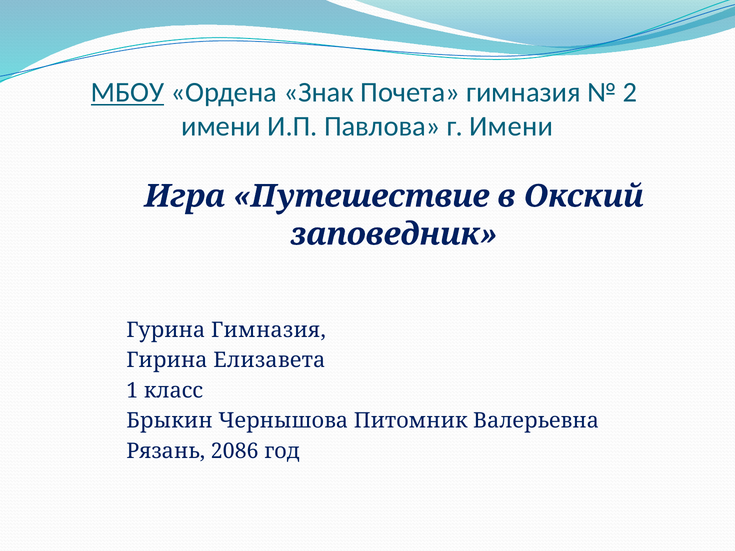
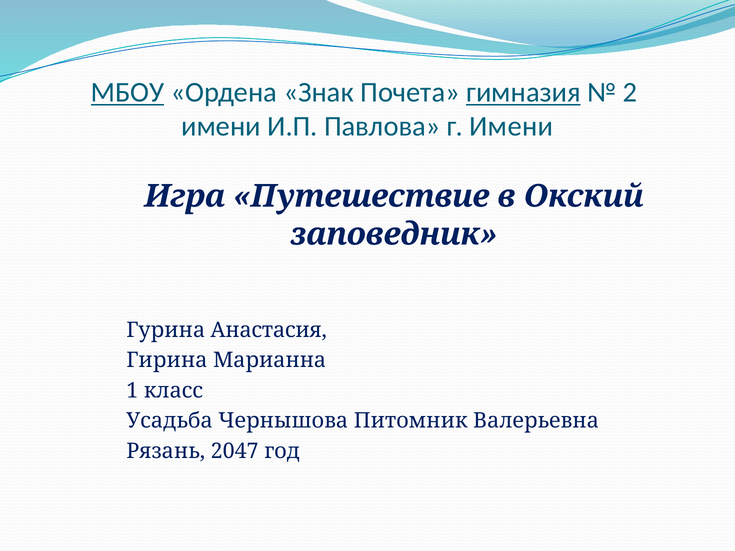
гимназия underline: none -> present (523, 92)
Гурина Гимназия: Гимназия -> Анастасия (269, 330)
Елизавета: Елизавета -> Марианна (270, 361)
Брыкин: Брыкин -> Усадьба (170, 421)
2086: 2086 -> 2047 (235, 451)
